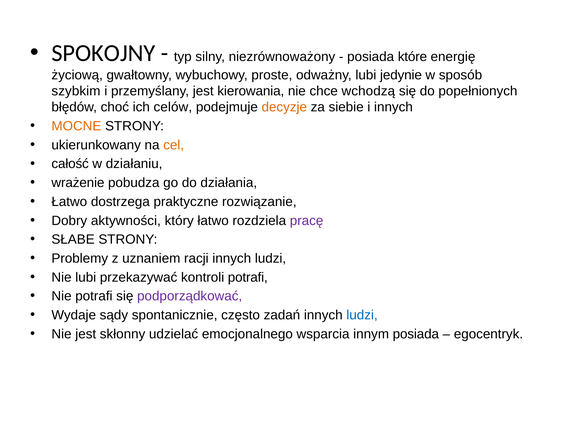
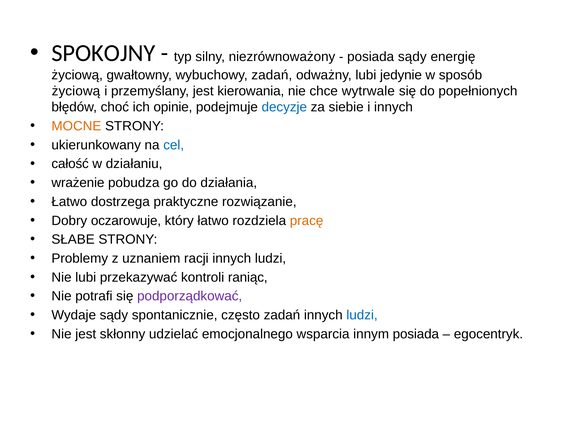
posiada które: które -> sądy (412, 57)
wybuchowy proste: proste -> zadań (272, 75)
szybkim: szybkim -> życiową (76, 91)
wchodzą: wchodzą -> wytrwale (368, 91)
celów: celów -> opinie (173, 107)
decyzje colour: orange -> blue (284, 107)
cel colour: orange -> blue (174, 145)
aktywności: aktywności -> oczarowuje (126, 221)
pracę colour: purple -> orange (307, 221)
kontroli potrafi: potrafi -> raniąc (248, 277)
